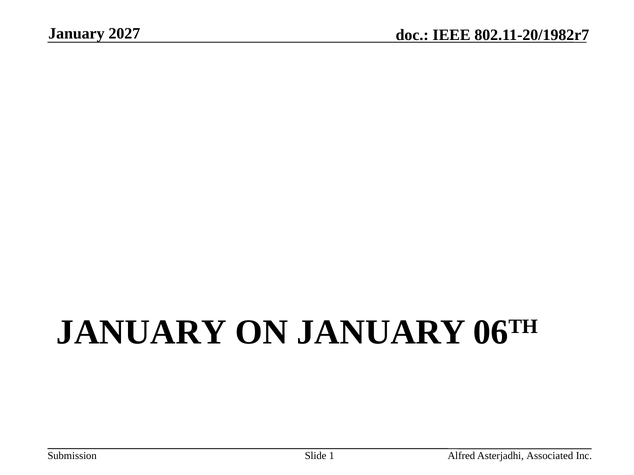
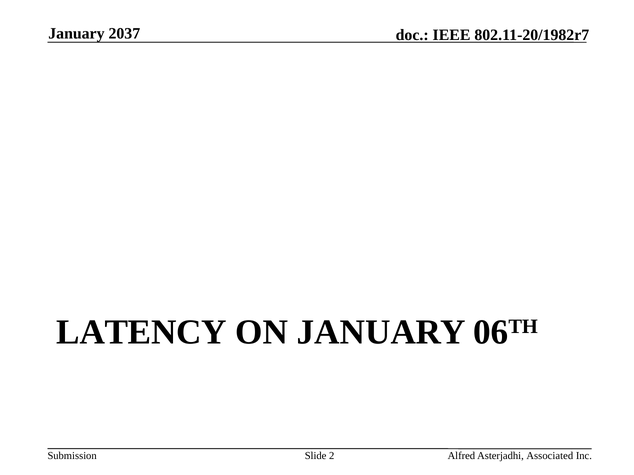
2027: 2027 -> 2037 (124, 34)
JANUARY: JANUARY -> LATENCY (142, 332)
1: 1 -> 2 (332, 456)
